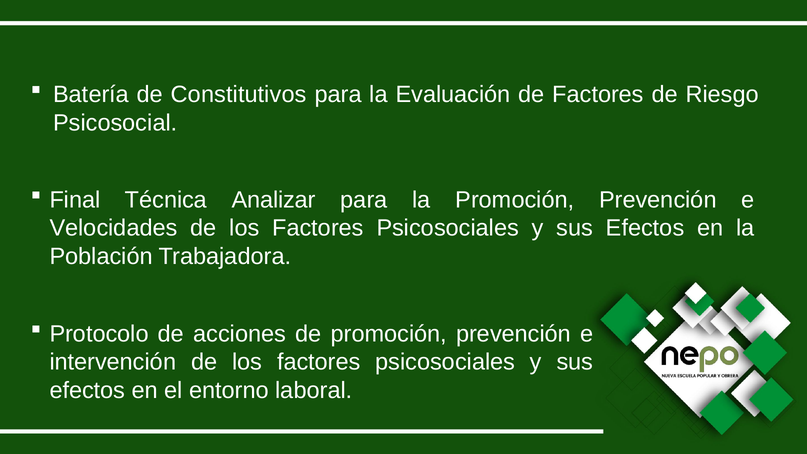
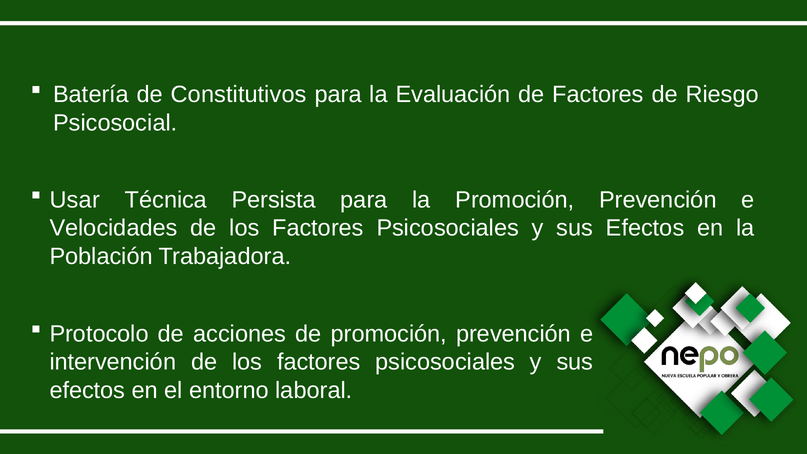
Final: Final -> Usar (75, 200)
Analizar: Analizar -> Persista (274, 200)
